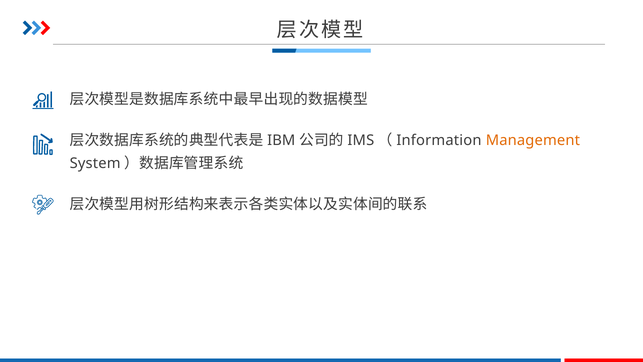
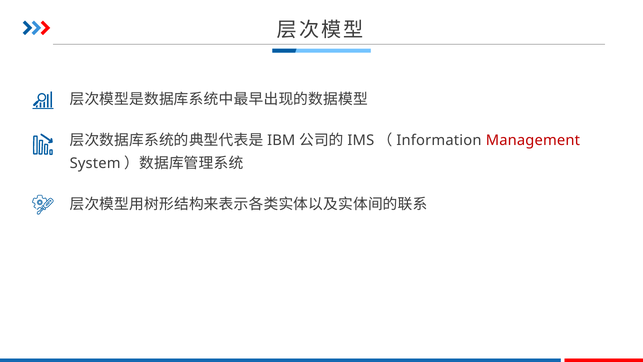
Management colour: orange -> red (533, 140)
